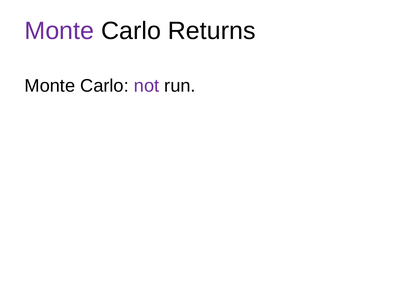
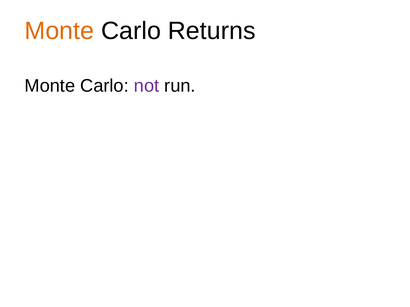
Monte colour: purple -> orange (59, 31)
